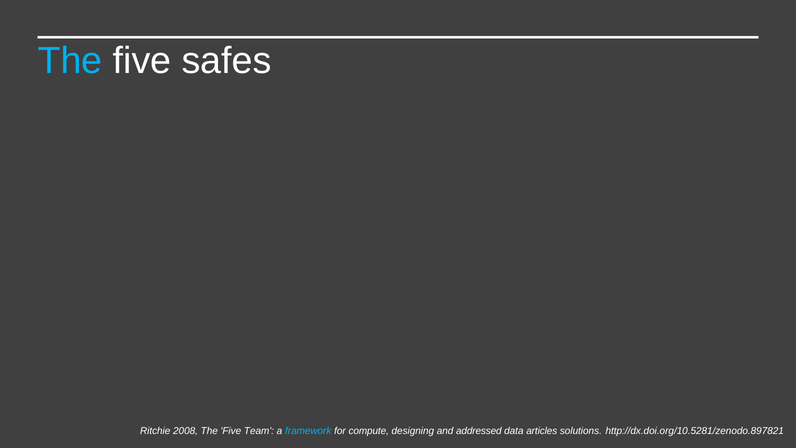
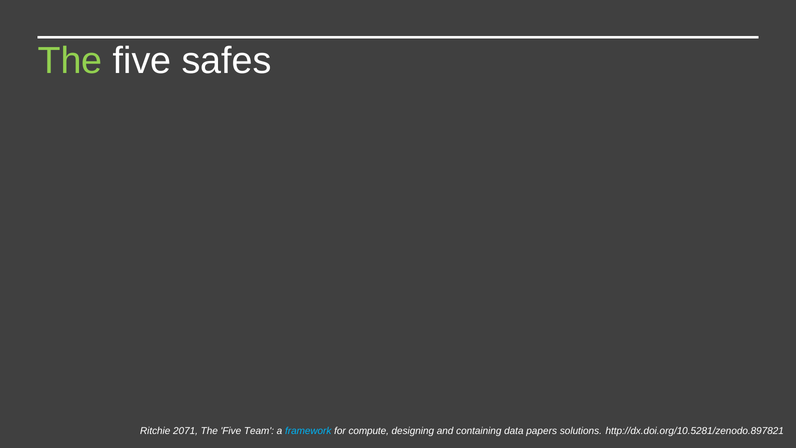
The colour: light blue -> light green (70, 61)
2008: 2008 -> 2071 (186, 431)
addressed: addressed -> containing (479, 431)
articles: articles -> papers (542, 431)
